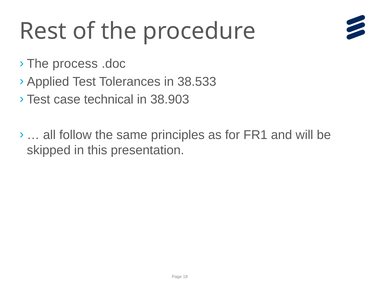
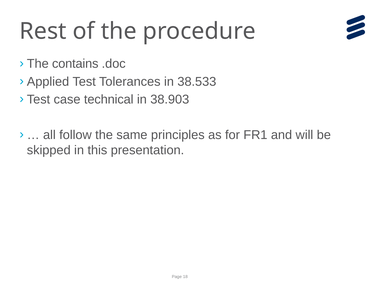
process: process -> contains (75, 64)
